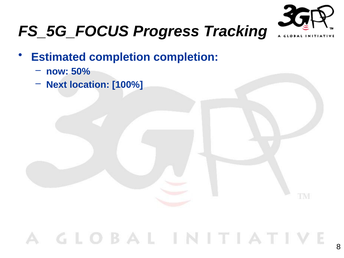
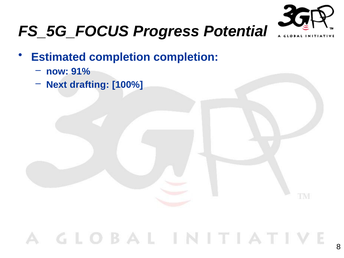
Tracking: Tracking -> Potential (236, 31)
50%: 50% -> 91% (81, 71)
location: location -> drafting (89, 85)
